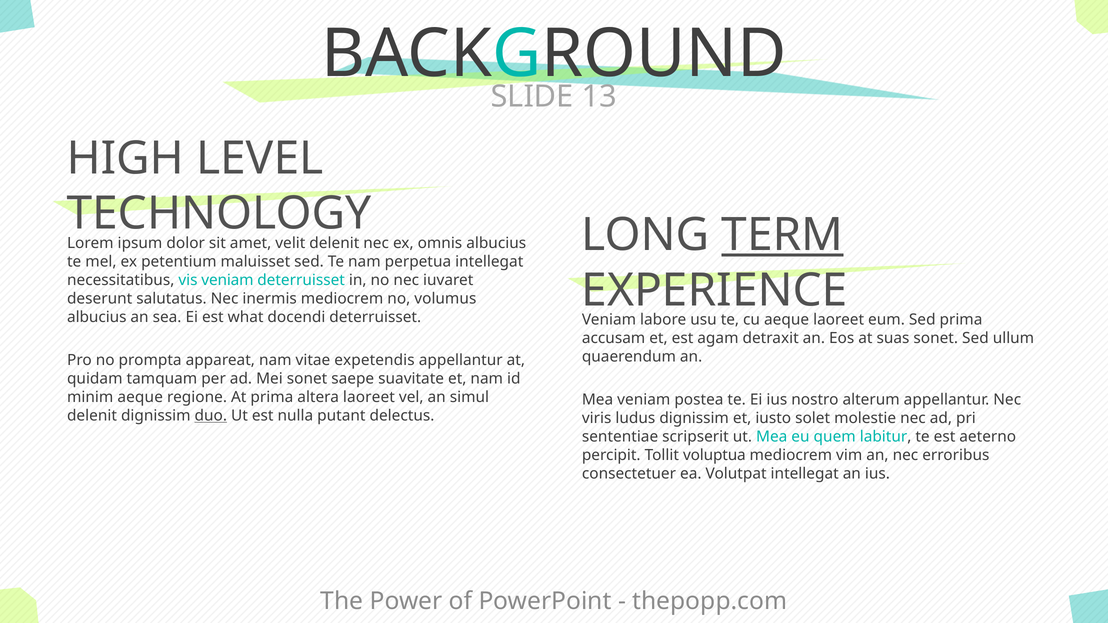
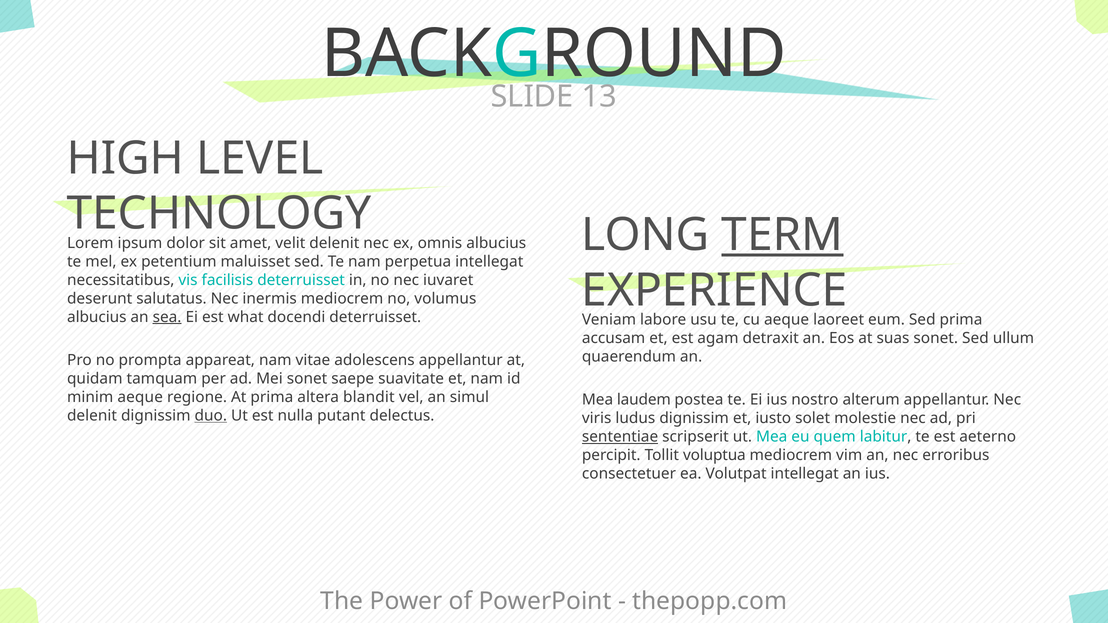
vis veniam: veniam -> facilisis (227, 280)
sea underline: none -> present (167, 317)
expetendis: expetendis -> adolescens (375, 360)
altera laoreet: laoreet -> blandit (369, 397)
Mea veniam: veniam -> laudem (644, 400)
sententiae underline: none -> present (620, 437)
